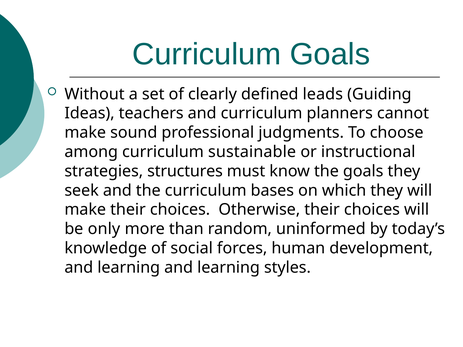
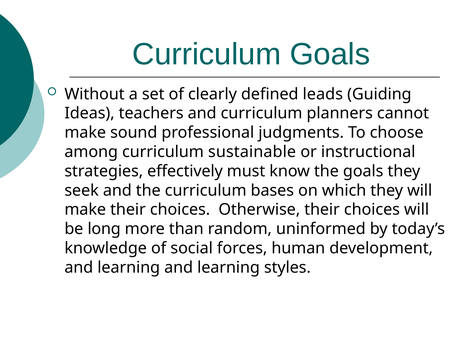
structures: structures -> effectively (185, 171)
only: only -> long (104, 229)
